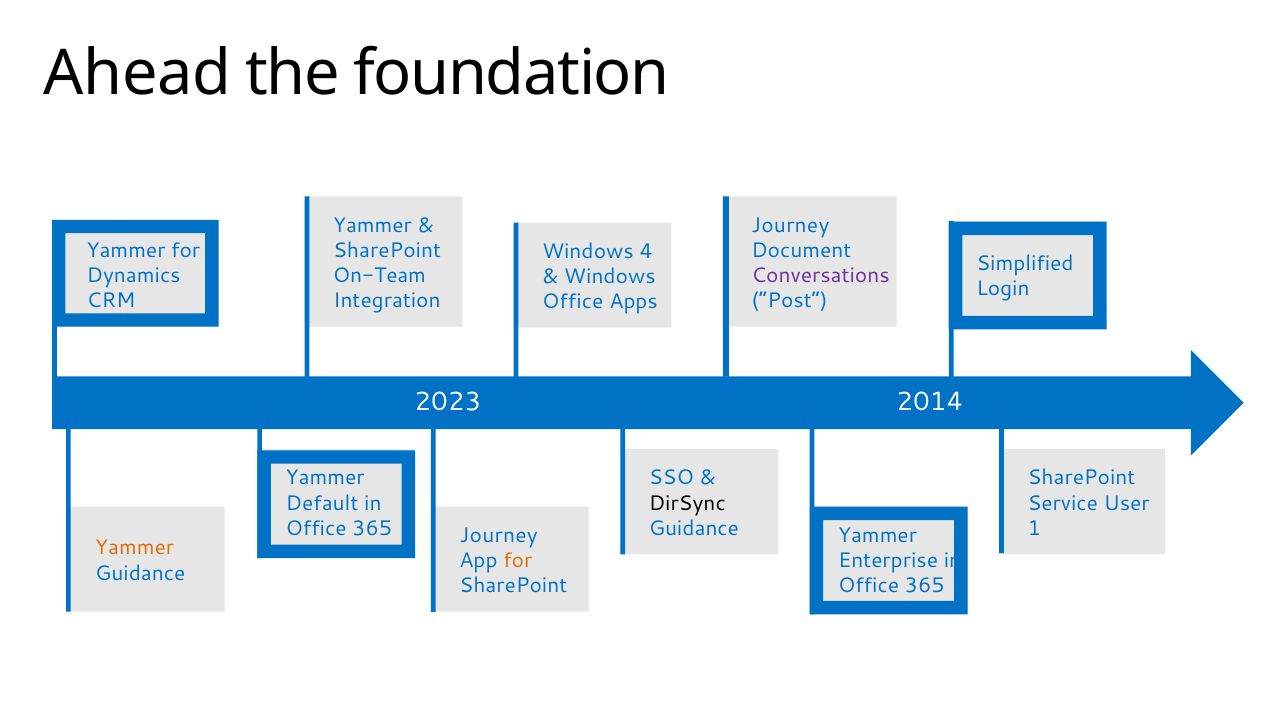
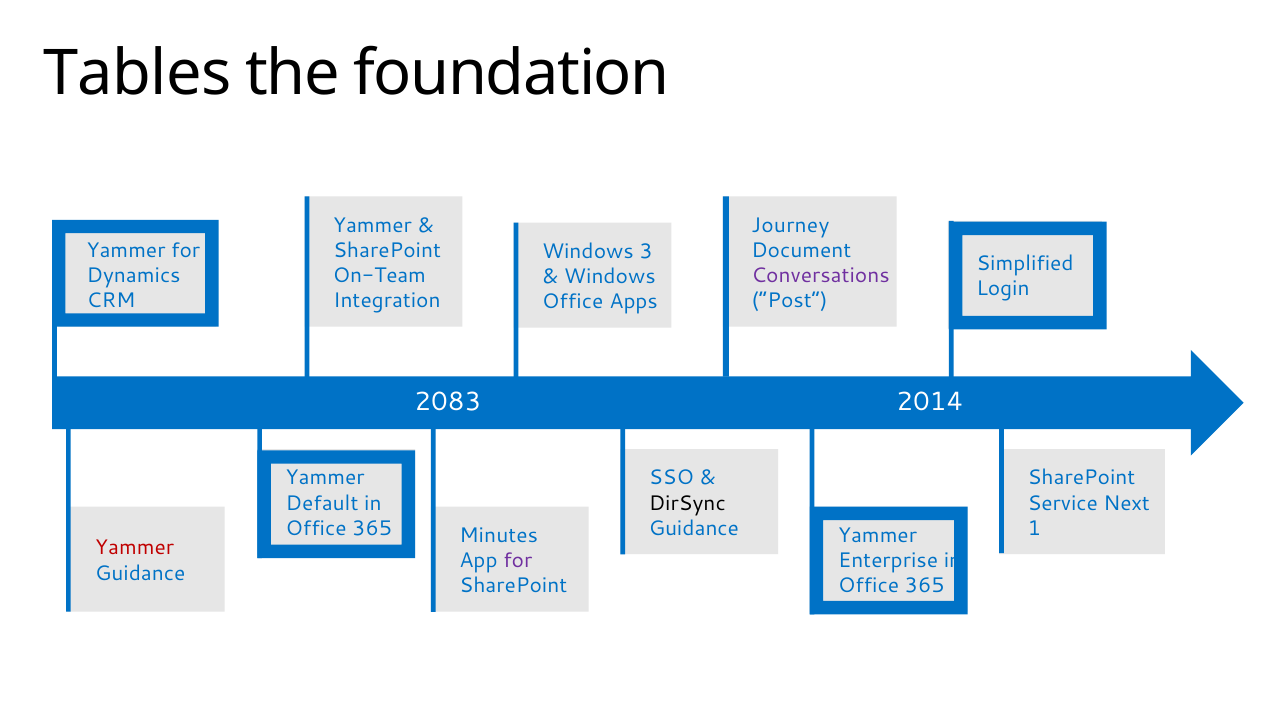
Ahead: Ahead -> Tables (138, 74)
4: 4 -> 3 (646, 252)
2023: 2023 -> 2083 (448, 402)
User: User -> Next (1127, 503)
Journey: Journey -> Minutes (499, 536)
Yammer colour: orange -> red (135, 548)
for colour: orange -> purple (518, 561)
